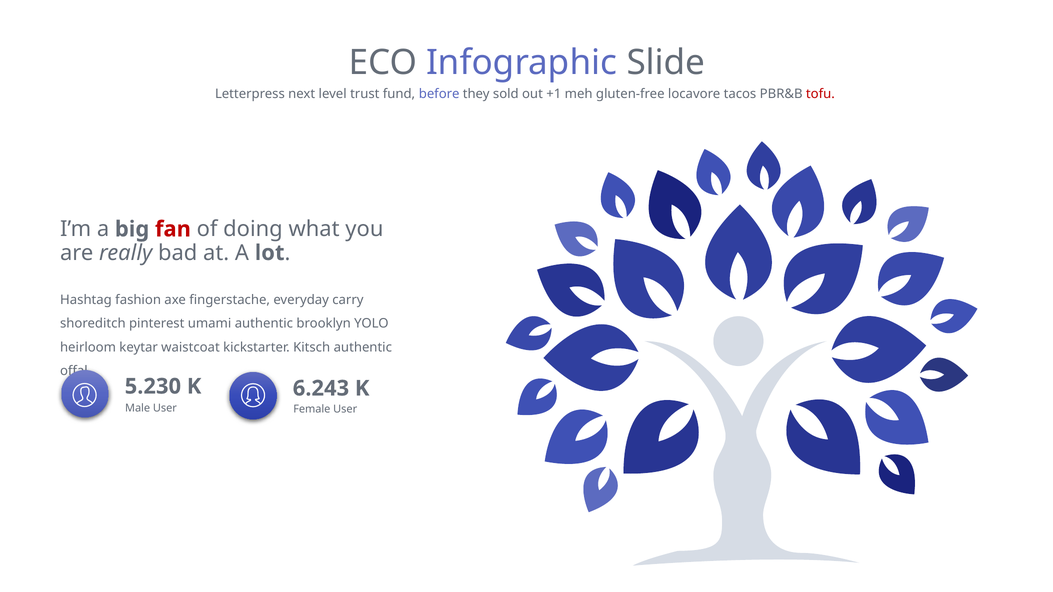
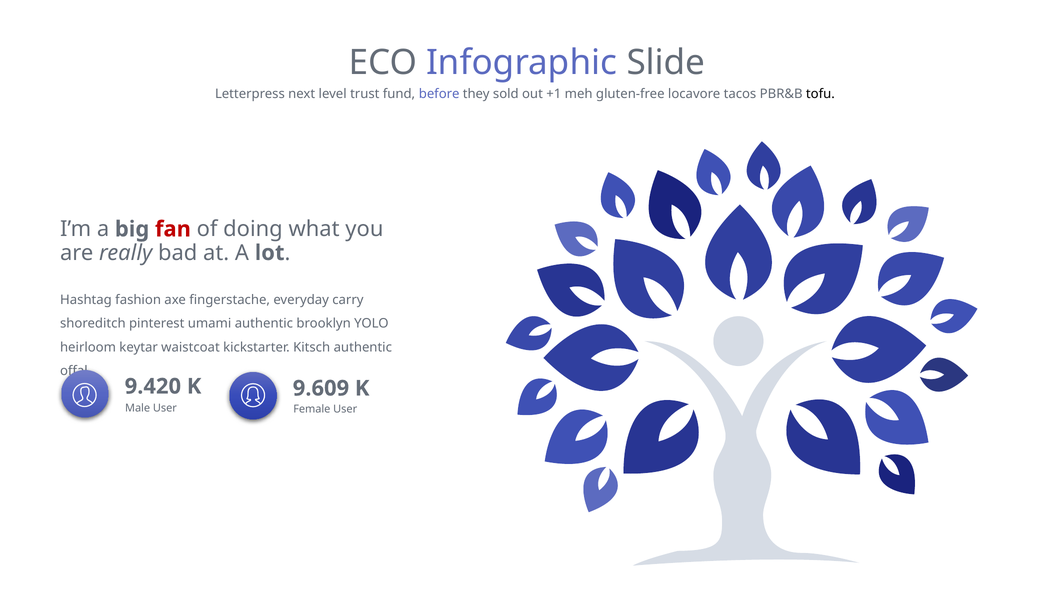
tofu colour: red -> black (820, 94)
5.230: 5.230 -> 9.420 (153, 387)
6.243: 6.243 -> 9.609 (321, 389)
